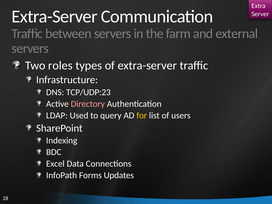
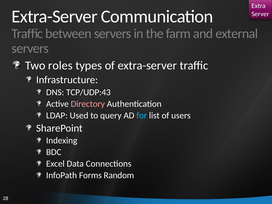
TCP/UDP:23: TCP/UDP:23 -> TCP/UDP:43 (88, 92)
for colour: yellow -> light blue (142, 115)
Updates: Updates -> Random (119, 175)
